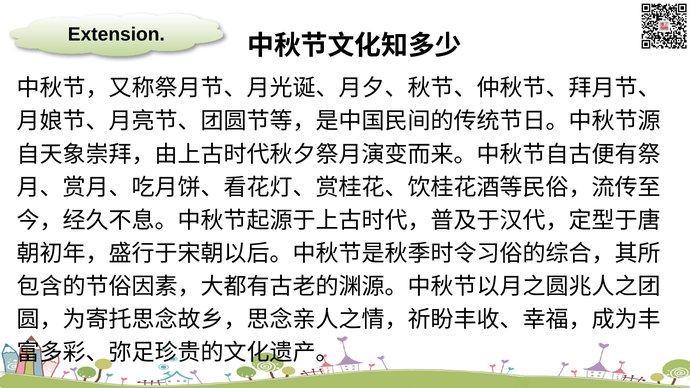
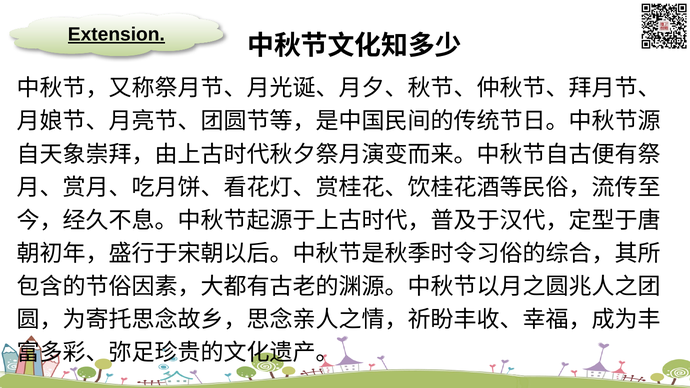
Extension underline: none -> present (116, 35)
